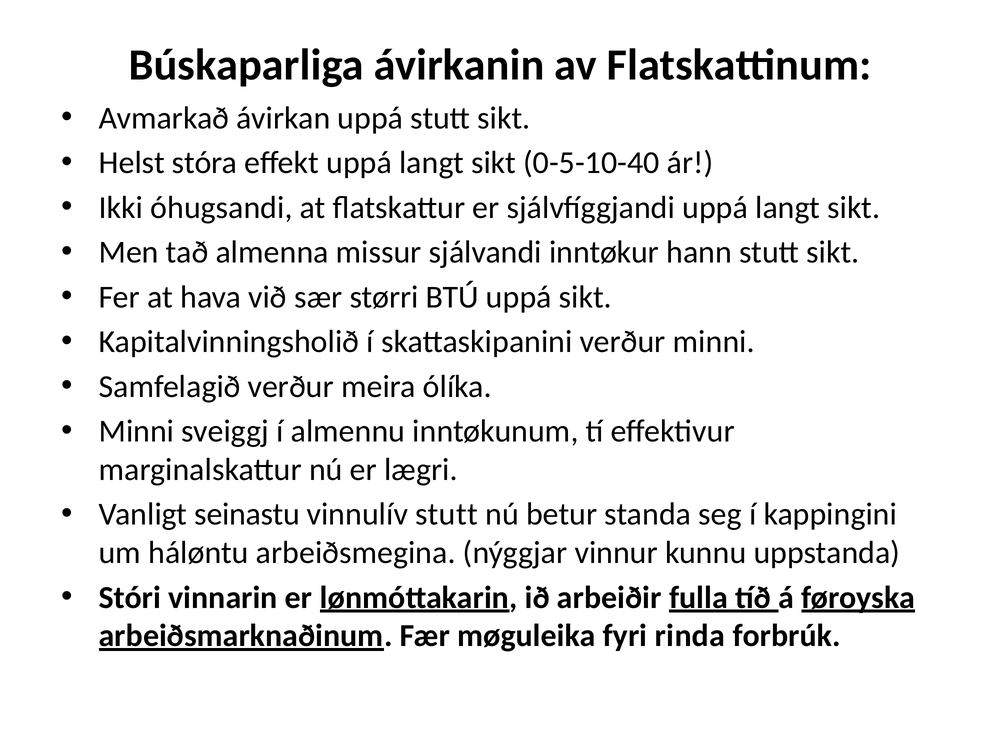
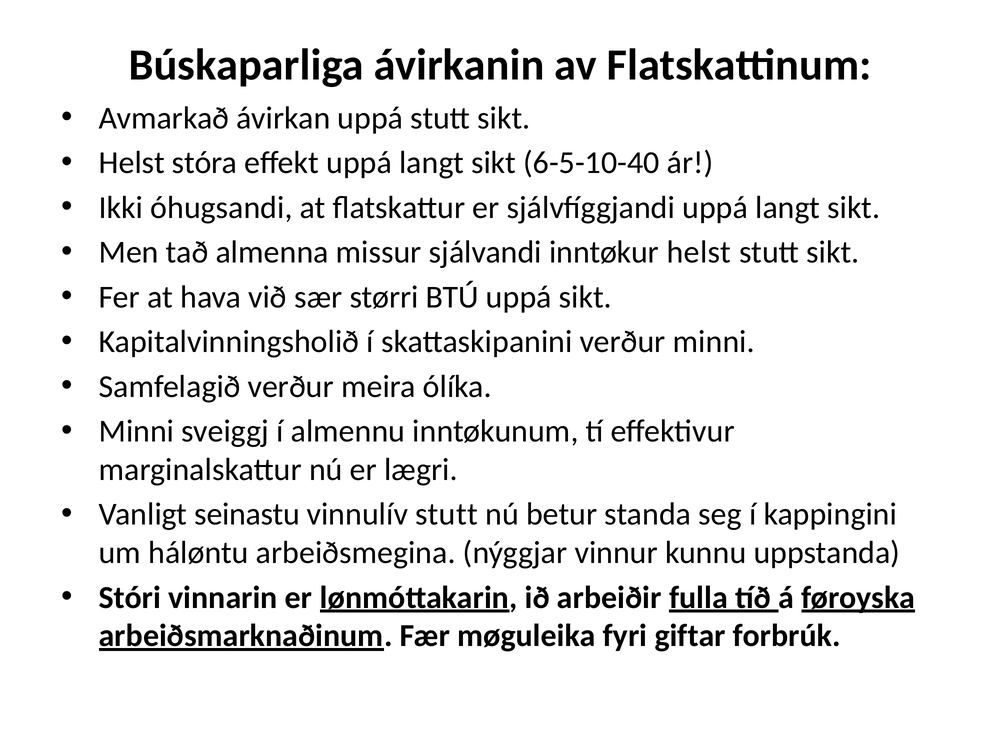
0-5-10-40: 0-5-10-40 -> 6-5-10-40 (591, 163)
inntøkur hann: hann -> helst (699, 252)
rinda: rinda -> giftar (690, 636)
